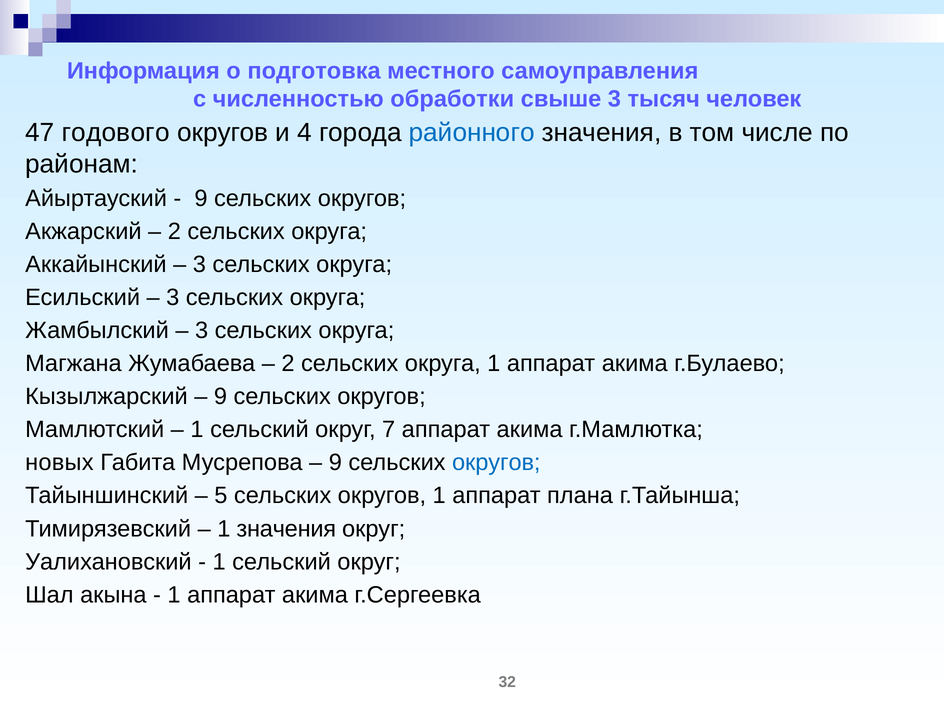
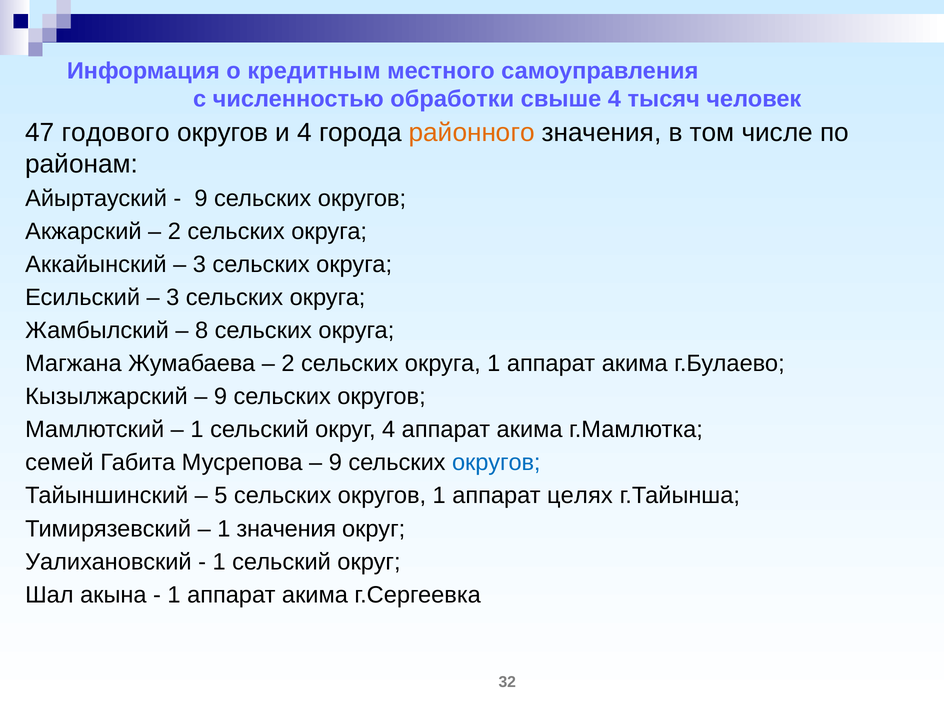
подготовка: подготовка -> кредитным (314, 71)
свыше 3: 3 -> 4 (614, 99)
районного colour: blue -> orange (472, 132)
3: 3 -> 8 (202, 330)
округ 7: 7 -> 4 (389, 430)
новых: новых -> семей (59, 463)
плана: плана -> целях (580, 496)
